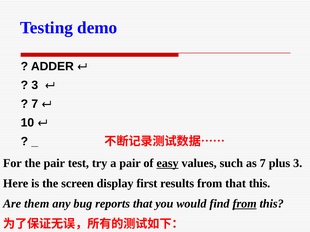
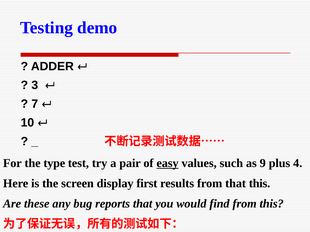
the pair: pair -> type (54, 164)
as 7: 7 -> 9 (263, 164)
plus 3: 3 -> 4 (298, 164)
them: them -> these (37, 204)
from underline: present -> none (245, 204)
